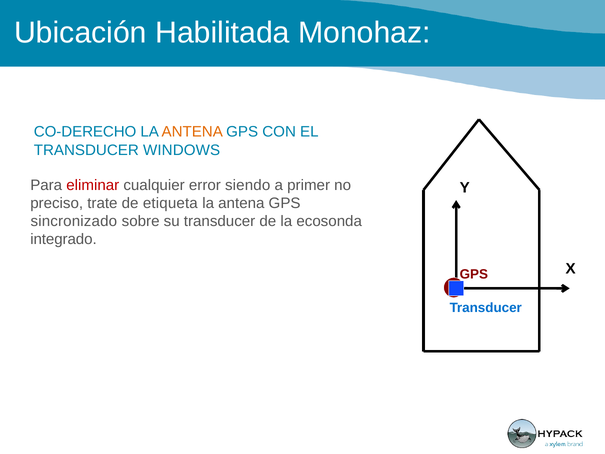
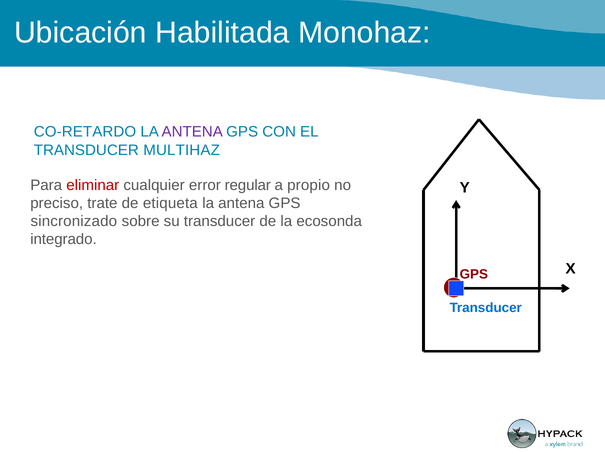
CO-DERECHO: CO-DERECHO -> CO-RETARDO (85, 132)
ANTENA colour: orange -> purple (192, 132)
WINDOWS: WINDOWS -> MULTIHAZ (182, 150)
siendo: siendo -> regular (248, 185)
primer: primer -> propio (309, 185)
